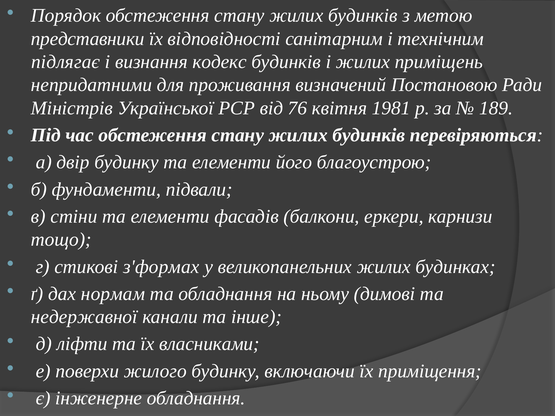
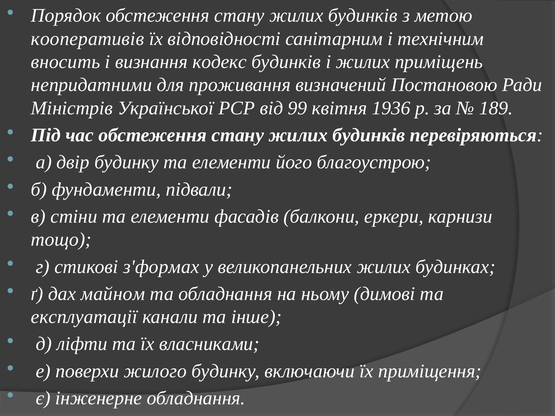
представники: представники -> кооперативів (88, 39)
підлягає: підлягає -> вносить (66, 62)
76: 76 -> 99 (298, 108)
1981: 1981 -> 1936 (391, 108)
нормам: нормам -> майном (113, 294)
недержавної: недержавної -> експлуатації (84, 317)
